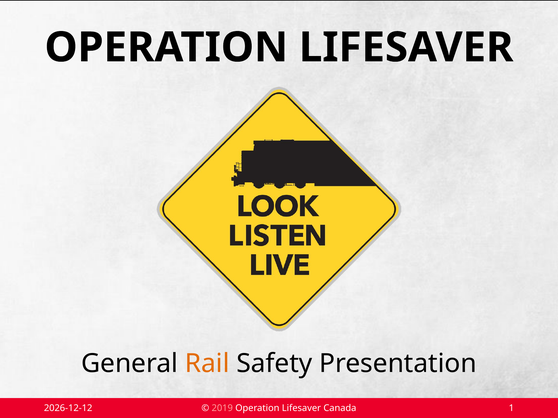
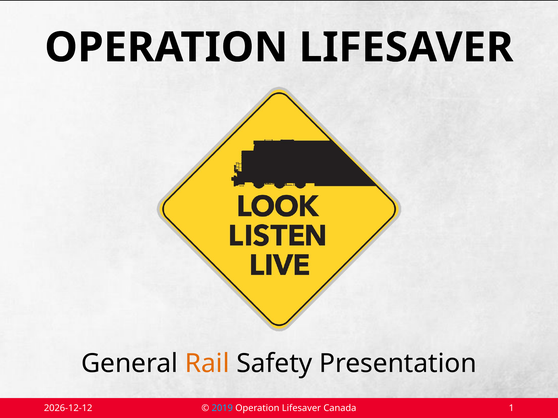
2019 colour: pink -> light blue (222, 409)
